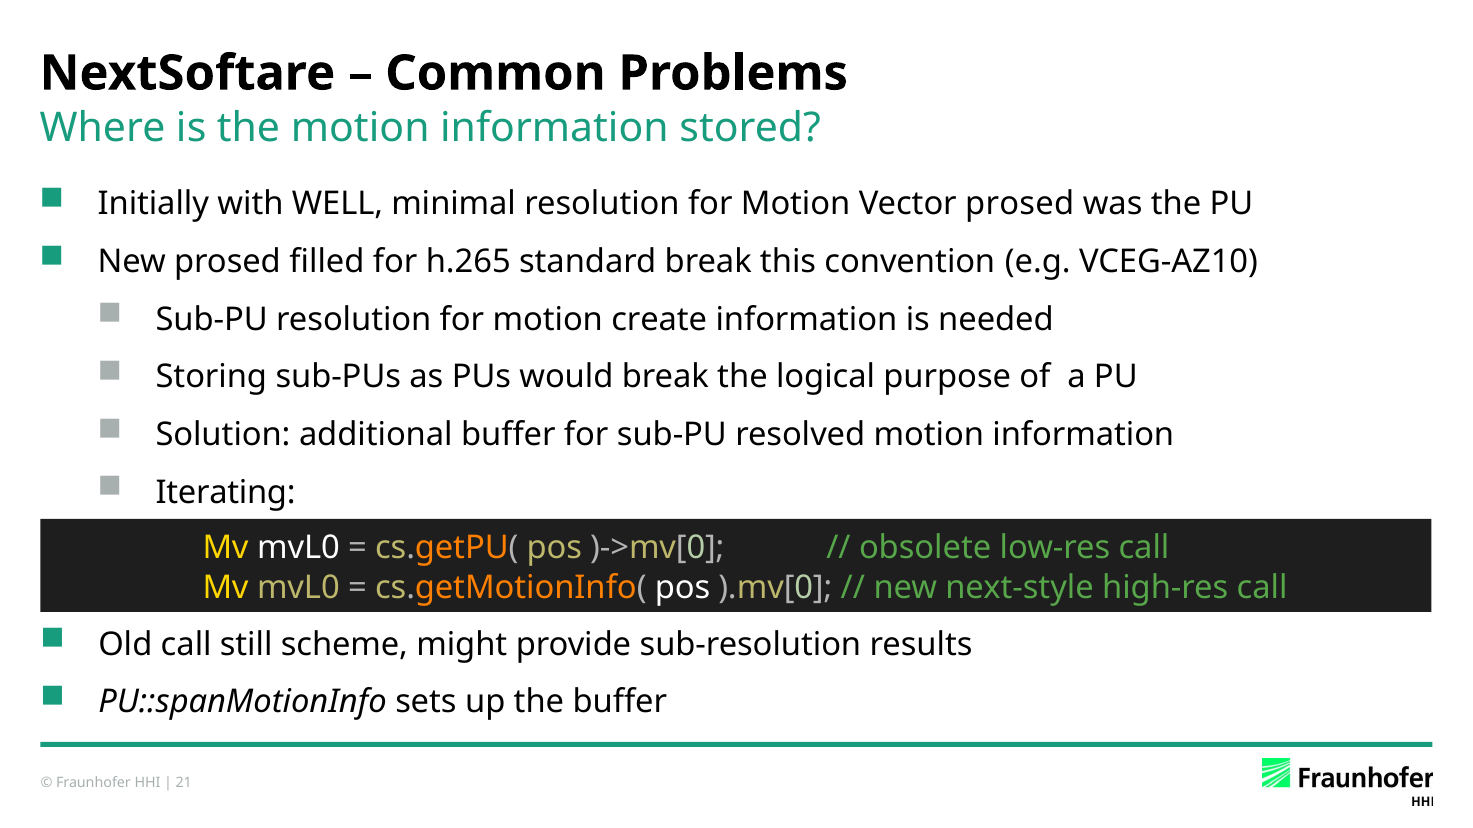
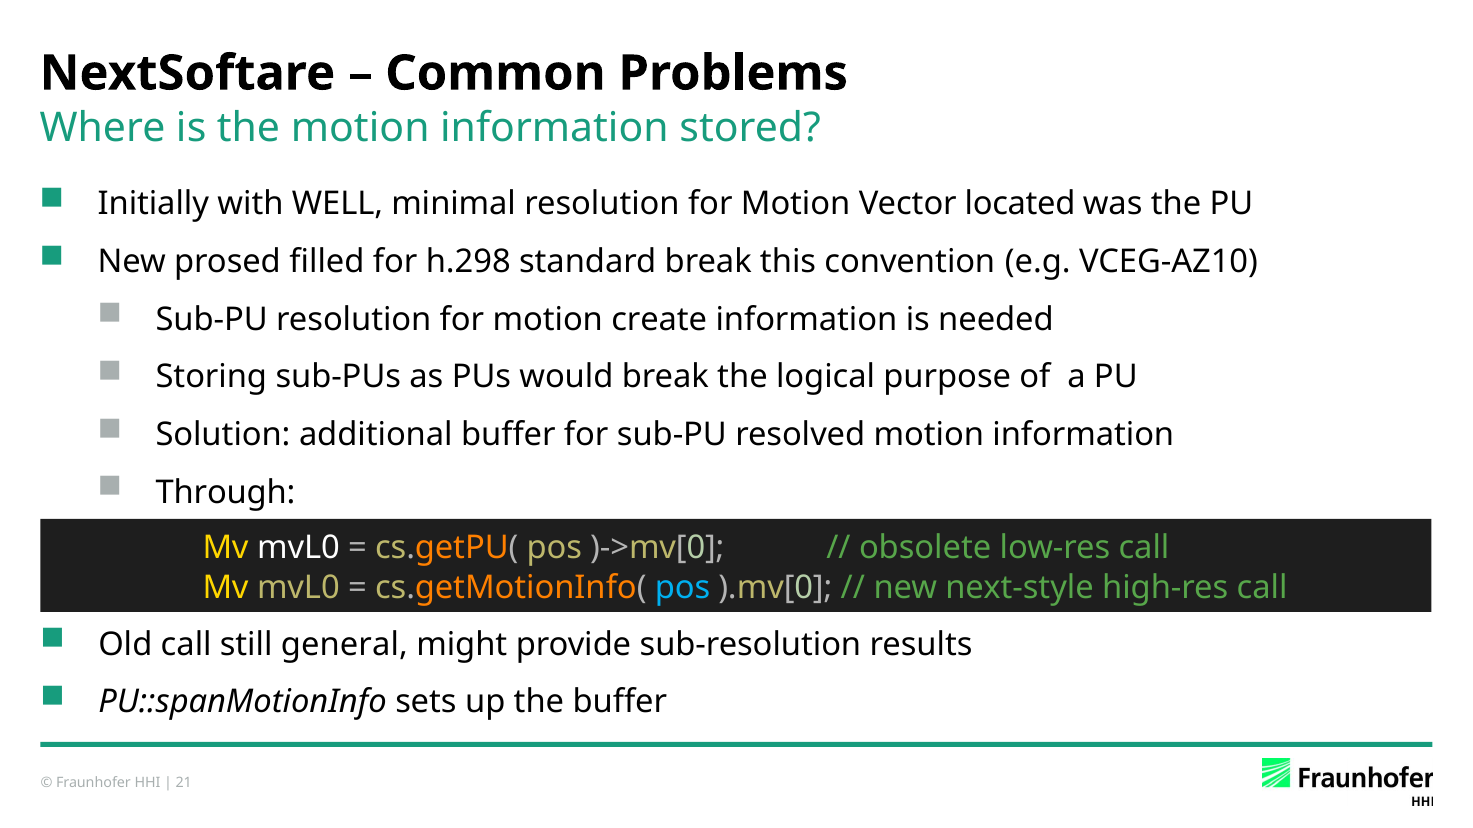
Vector prosed: prosed -> located (1020, 204)
h.265: h.265 -> h.298 (468, 262)
Iterating: Iterating -> Through (226, 493)
pos colour: white -> light blue (683, 588)
scheme: scheme -> general (344, 645)
